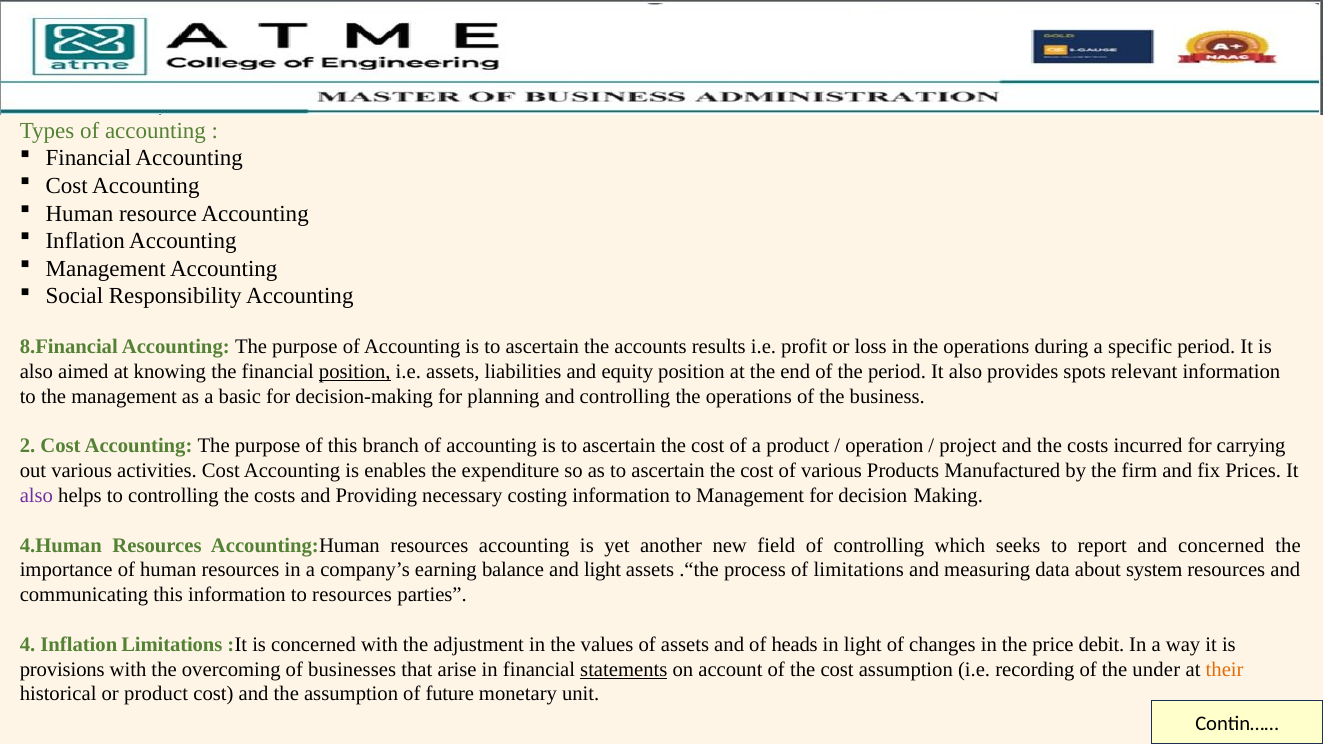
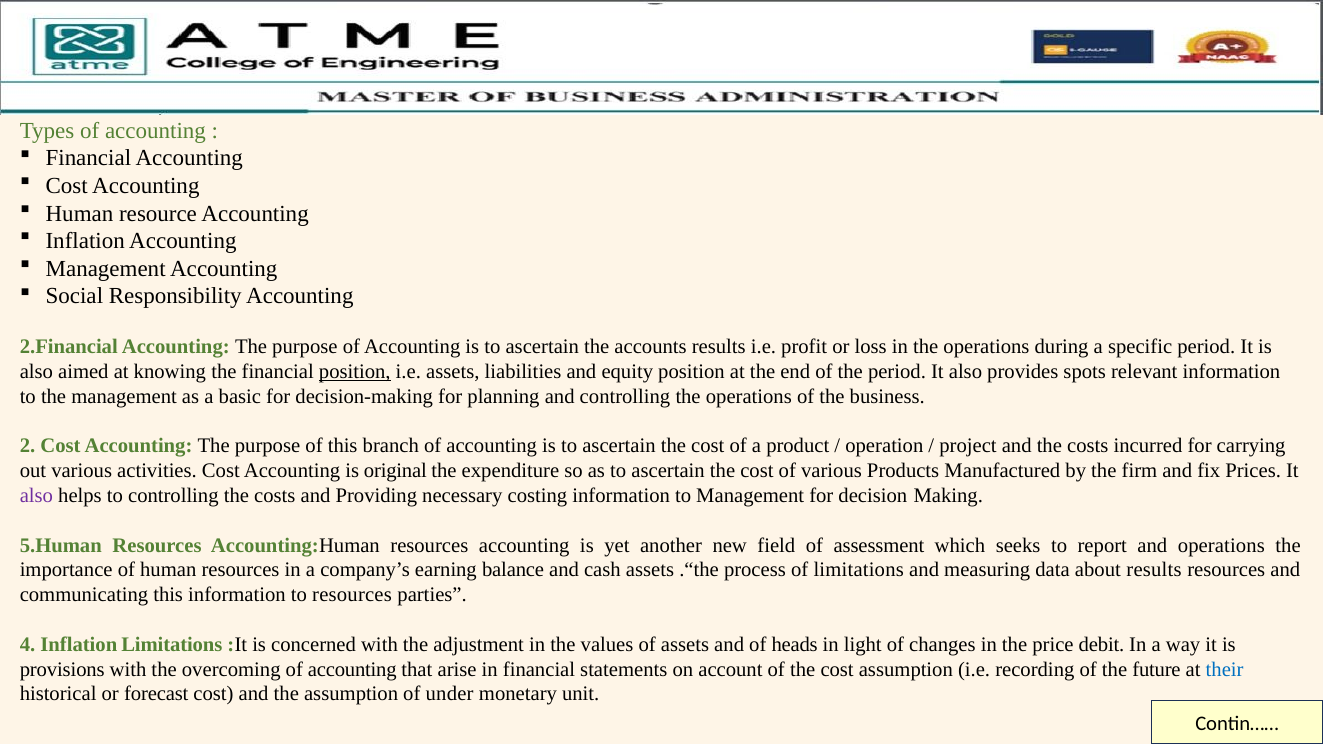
8.Financial: 8.Financial -> 2.Financial (69, 347)
enables: enables -> original (395, 471)
4.Human: 4.Human -> 5.Human (61, 545)
of controlling: controlling -> assessment (879, 545)
and concerned: concerned -> operations (1221, 545)
and light: light -> cash (602, 570)
about system: system -> results (1154, 570)
overcoming of businesses: businesses -> accounting (352, 670)
statements underline: present -> none (624, 670)
under: under -> future (1157, 670)
their colour: orange -> blue (1225, 670)
or product: product -> forecast (156, 694)
future: future -> under (450, 694)
